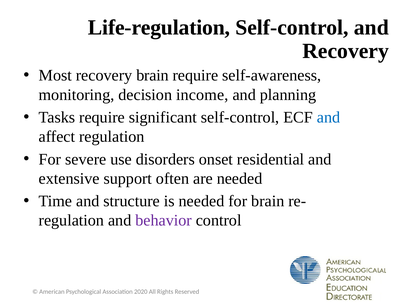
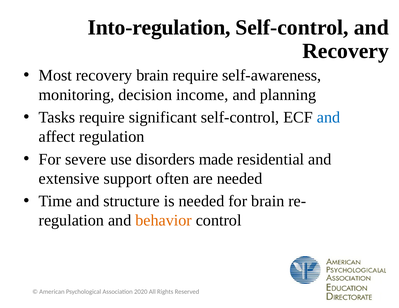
Life-regulation: Life-regulation -> Into-regulation (159, 28)
onset: onset -> made (216, 159)
behavior colour: purple -> orange (164, 221)
